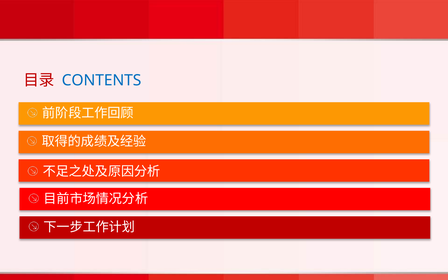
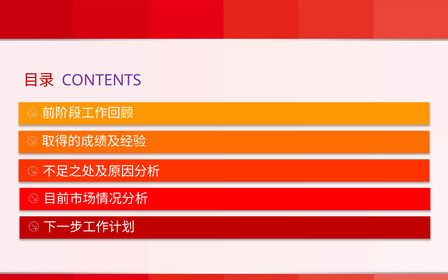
CONTENTS colour: blue -> purple (102, 80)
